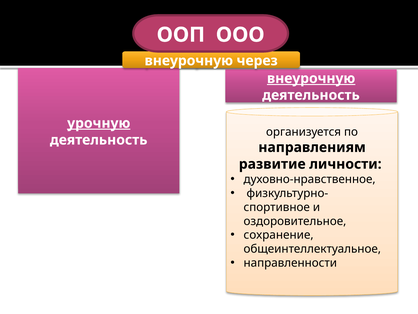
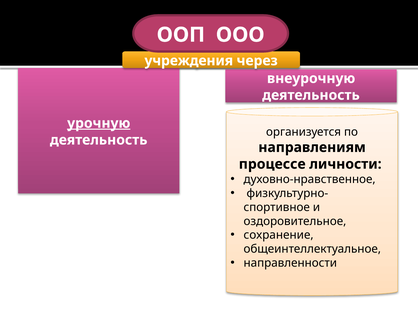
внеурочную: внеурочную -> учреждения (189, 61)
внеурочную underline: present -> none (311, 78)
развитие: развитие -> процессе (272, 164)
